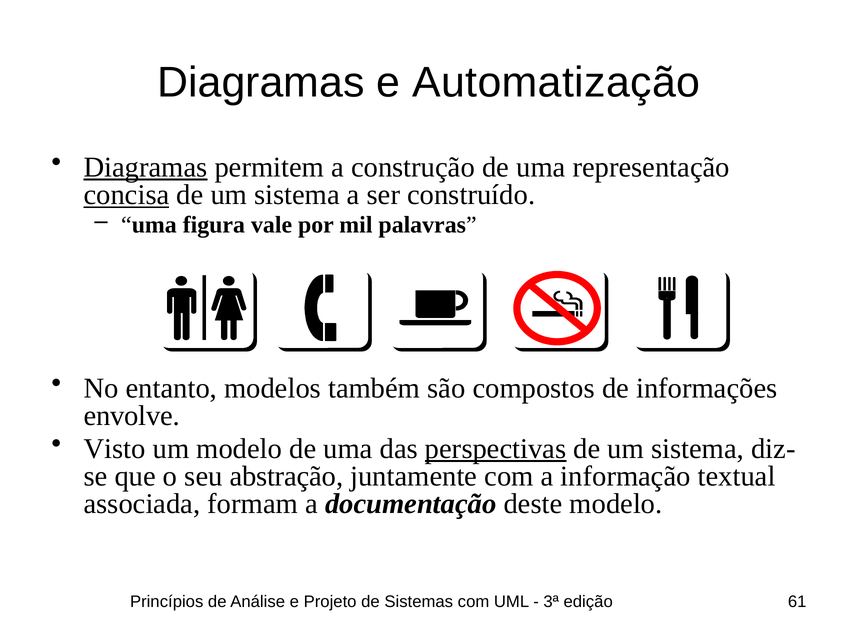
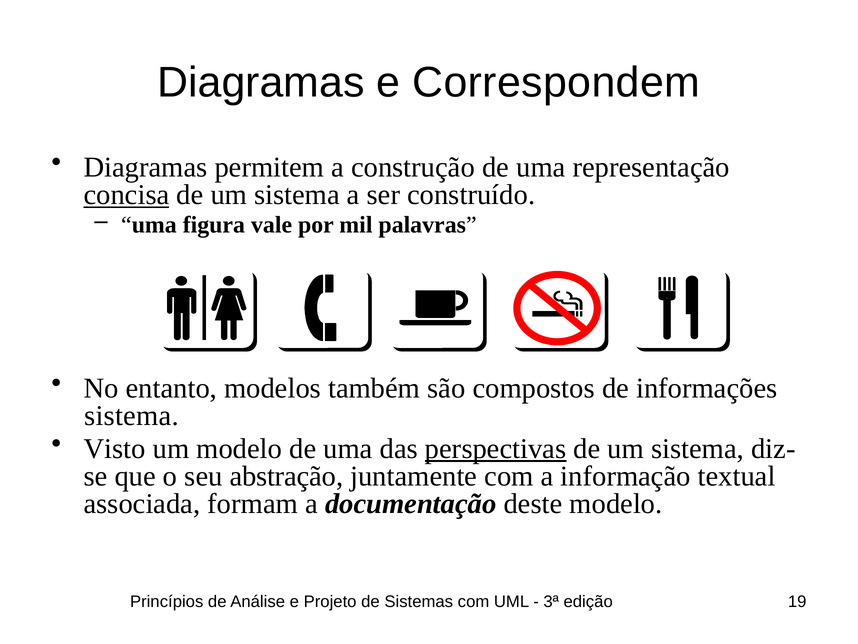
Automatização: Automatização -> Correspondem (556, 82)
Diagramas underline: present -> none (146, 167)
envolve: envolve -> sistema (132, 415)
61: 61 -> 19 (797, 601)
